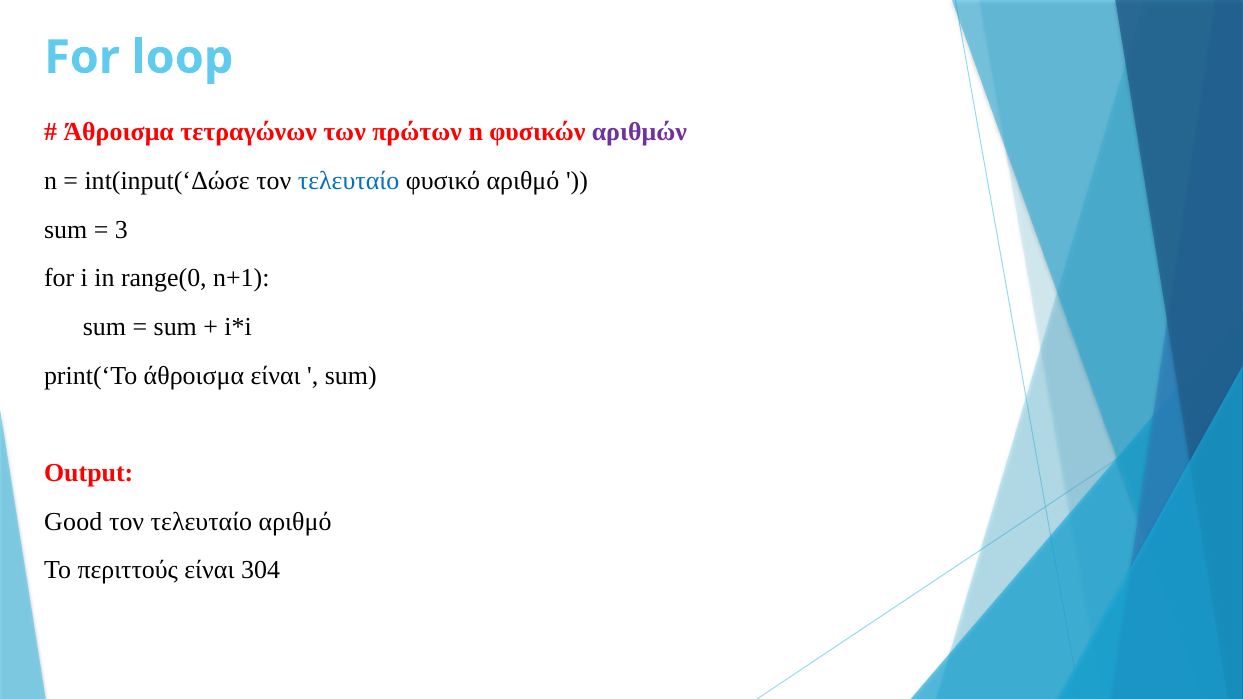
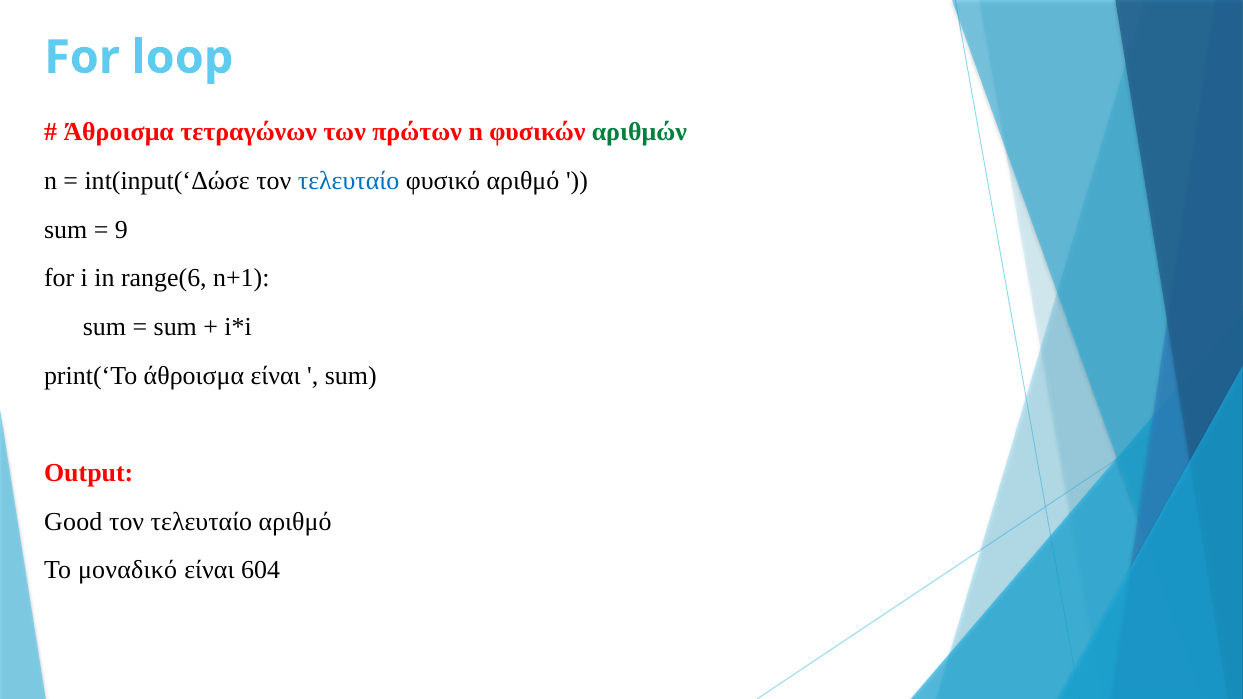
αριθμών colour: purple -> green (639, 132)
3: 3 -> 9 (121, 230)
range(0: range(0 -> range(6 (164, 278)
περιττούς: περιττούς -> μοναδικό (128, 571)
304: 304 -> 604 (261, 571)
